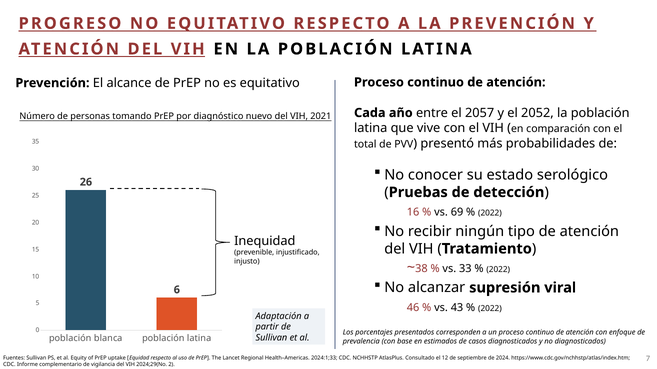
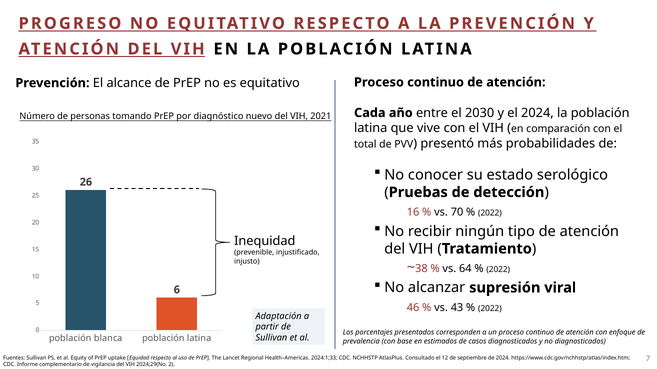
2057: 2057 -> 2030 (480, 113)
el 2052: 2052 -> 2024 (537, 113)
69: 69 -> 70 (457, 212)
33: 33 -> 64 (465, 269)
